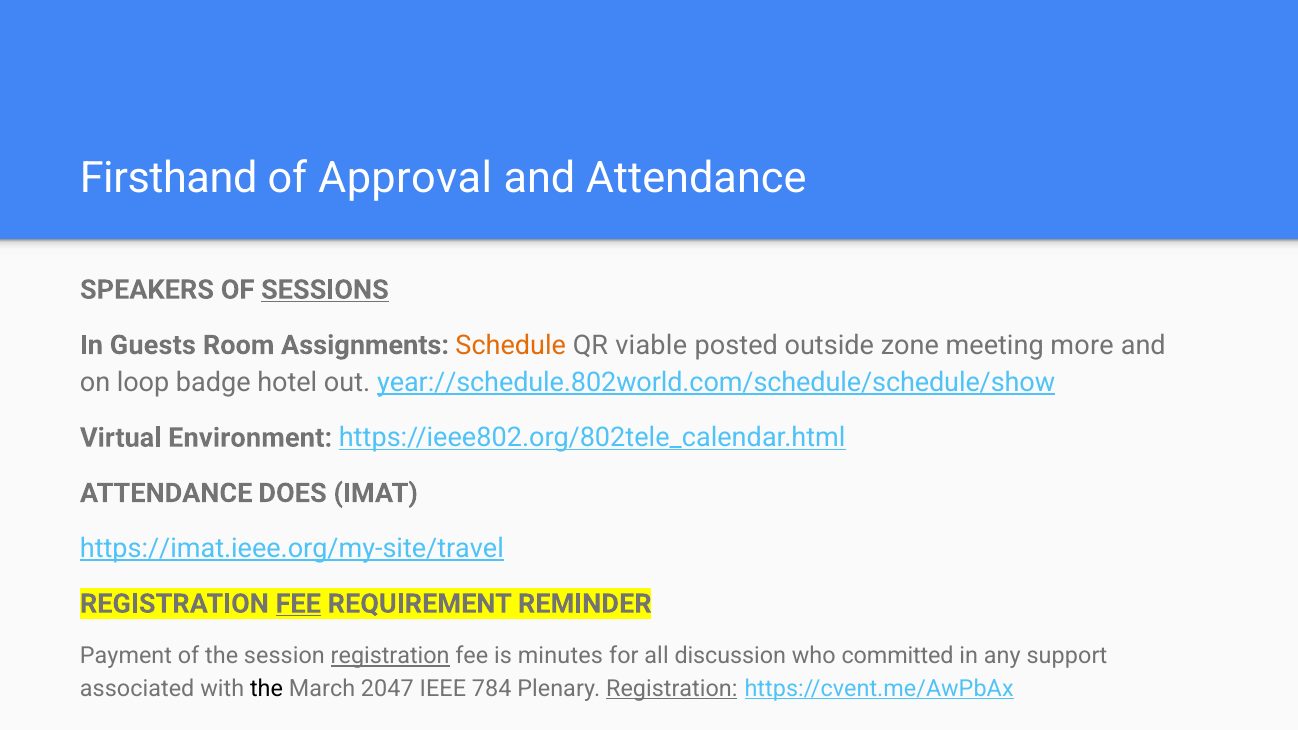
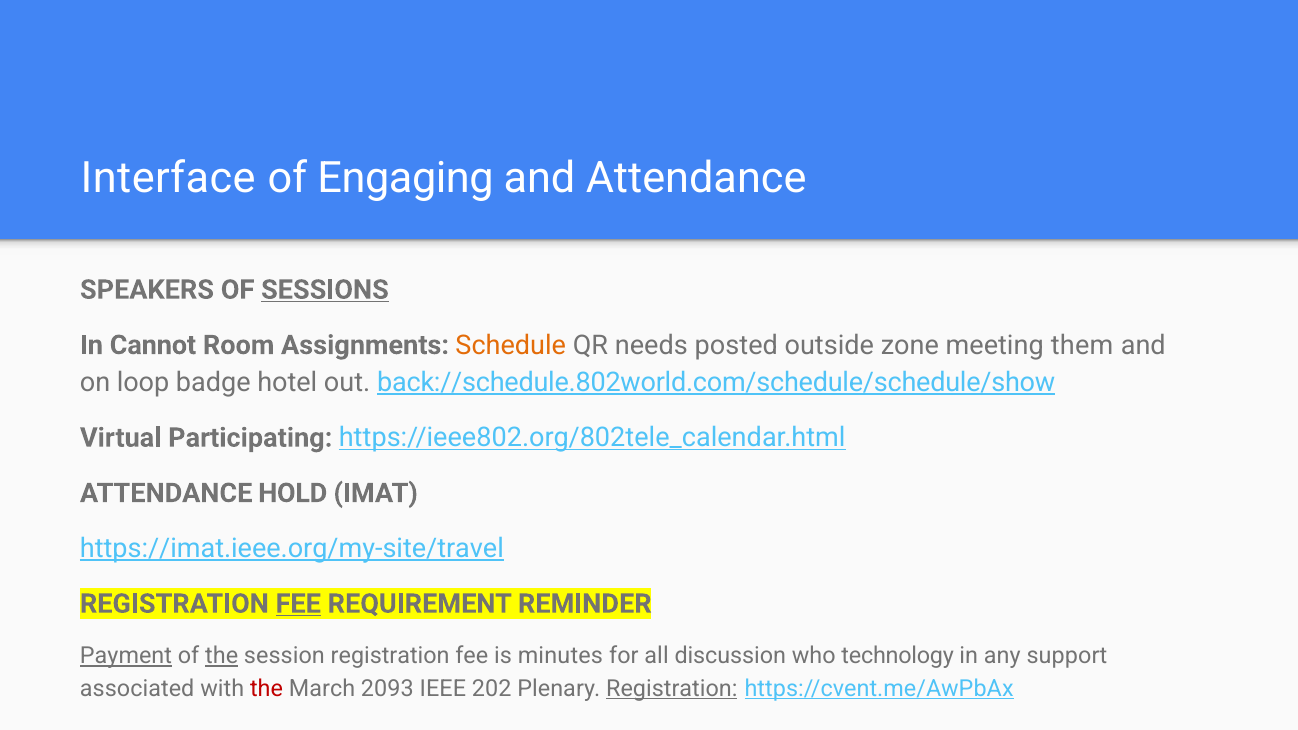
Firsthand: Firsthand -> Interface (168, 178)
Approval: Approval -> Engaging (406, 178)
Guests: Guests -> Cannot (153, 345)
viable: viable -> needs (651, 345)
more: more -> them (1082, 345)
year://schedule.802world.com/schedule/schedule/show: year://schedule.802world.com/schedule/schedule/show -> back://schedule.802world.com/schedule/schedule/show (716, 382)
Environment: Environment -> Participating (250, 438)
DOES: DOES -> HOLD (293, 493)
Payment underline: none -> present (126, 656)
the underline: none -> present (222, 656)
registration underline: present -> none (390, 656)
committed: committed -> technology (898, 656)
the colour: black -> red (267, 689)
2047: 2047 -> 2093 (387, 689)
784: 784 -> 202 (492, 689)
